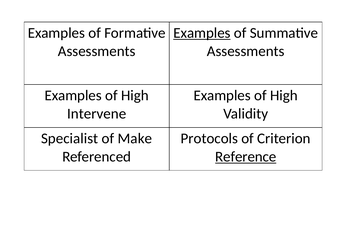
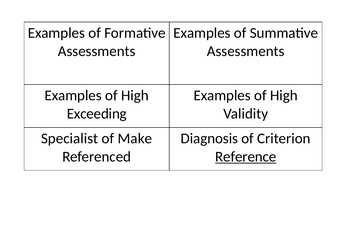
Examples underline: present -> none (202, 33)
Intervene: Intervene -> Exceeding (97, 114)
Protocols: Protocols -> Diagnosis (209, 139)
